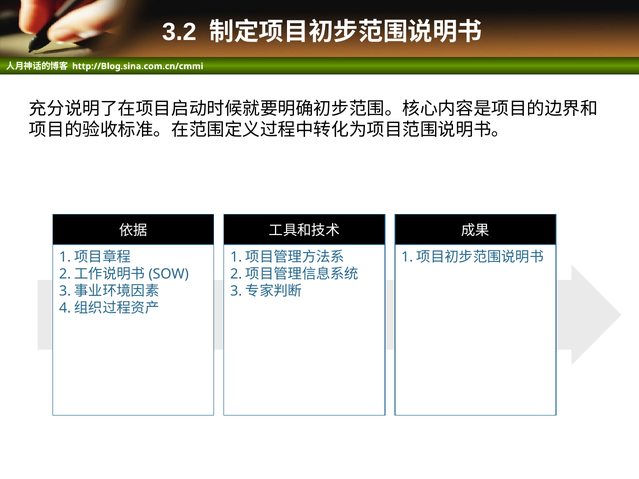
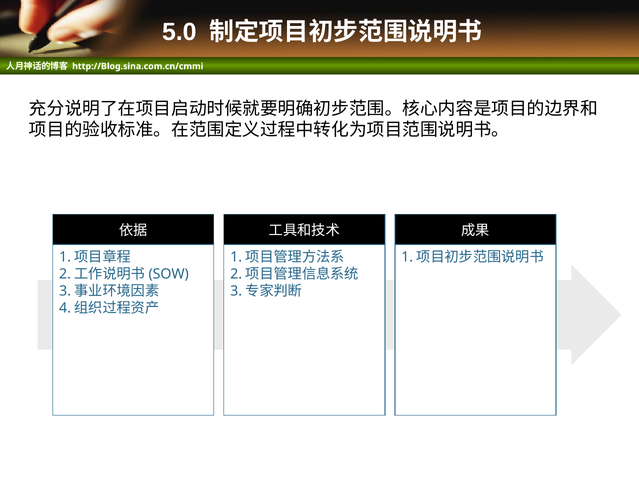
3.2: 3.2 -> 5.0 (179, 32)
